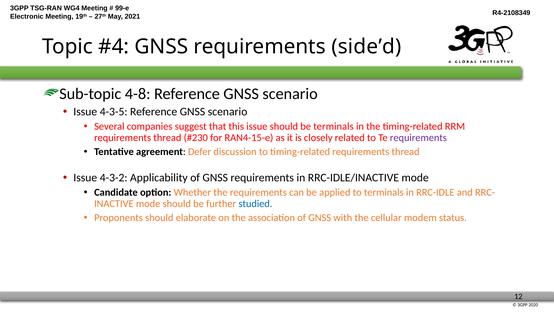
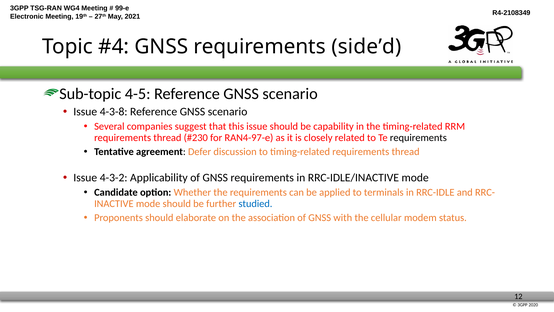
4-8: 4-8 -> 4-5 (138, 94)
4-3-5: 4-3-5 -> 4-3-8 (114, 112)
be terminals: terminals -> capability (334, 126)
RAN4-15-e: RAN4-15-e -> RAN4-97-e (249, 137)
requirements colour: purple -> black (418, 137)
